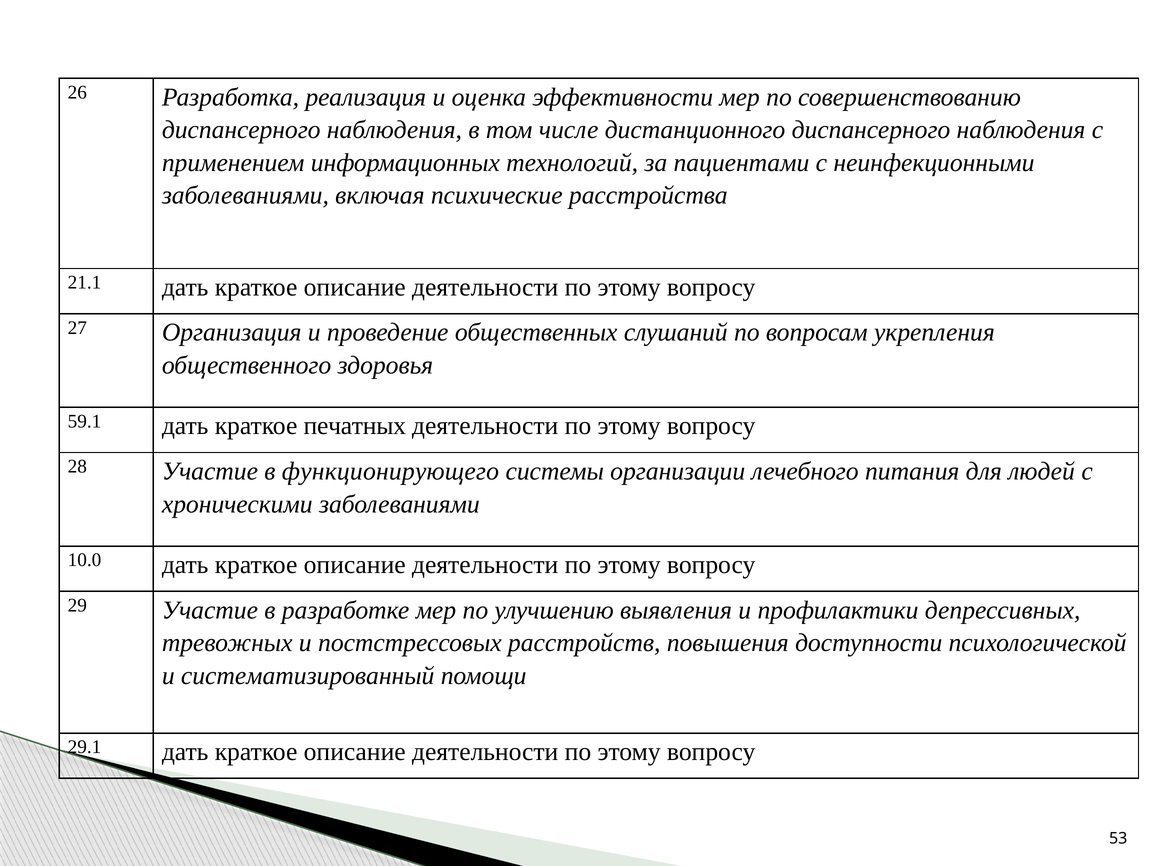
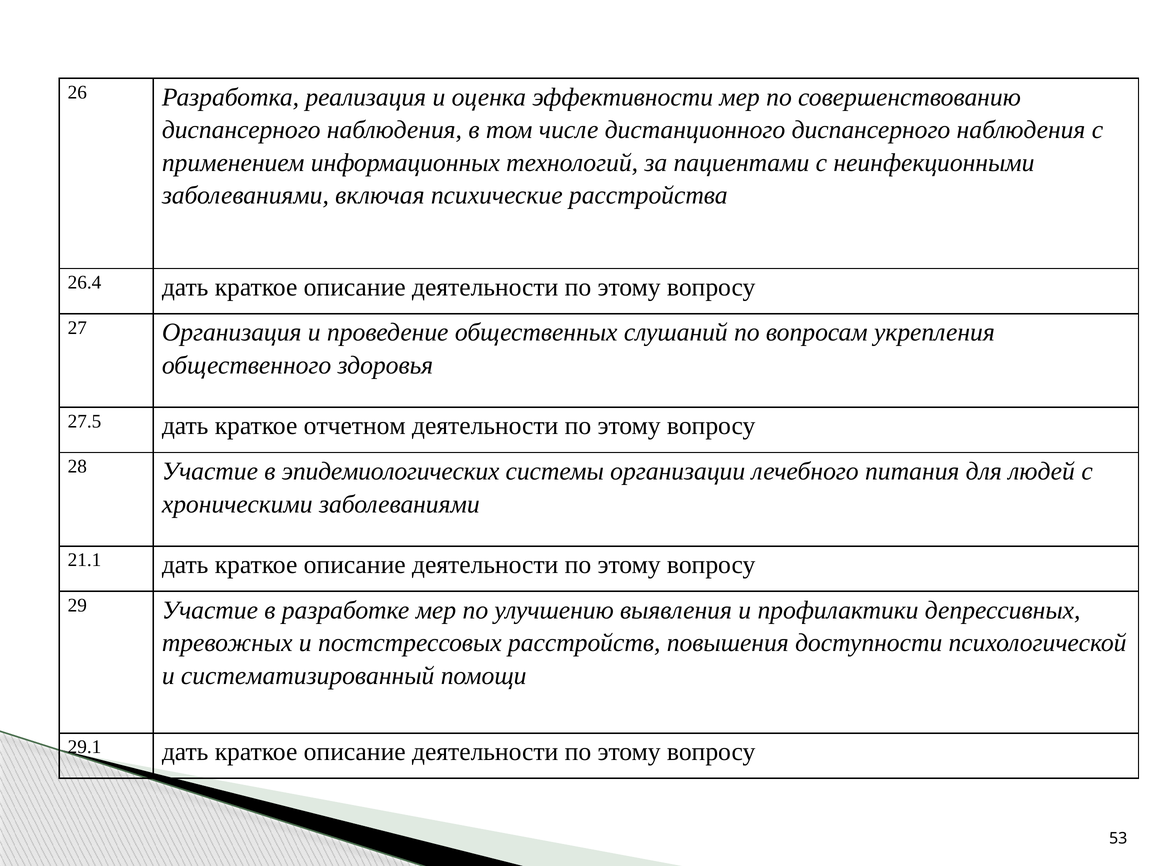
21.1: 21.1 -> 26.4 (85, 283)
59.1: 59.1 -> 27.5 (85, 421)
печатных: печатных -> отчетном (355, 426)
функционирующего: функционирующего -> эпидемиологических (391, 471)
10.0: 10.0 -> 21.1 (85, 560)
